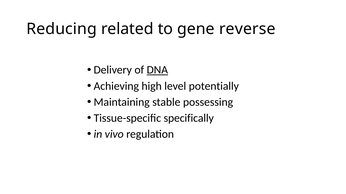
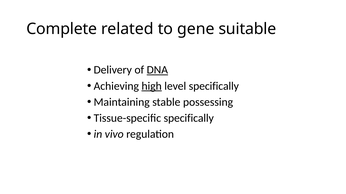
Reducing: Reducing -> Complete (62, 29)
reverse: reverse -> suitable (247, 29)
high underline: none -> present (152, 86)
level potentially: potentially -> specifically (214, 86)
